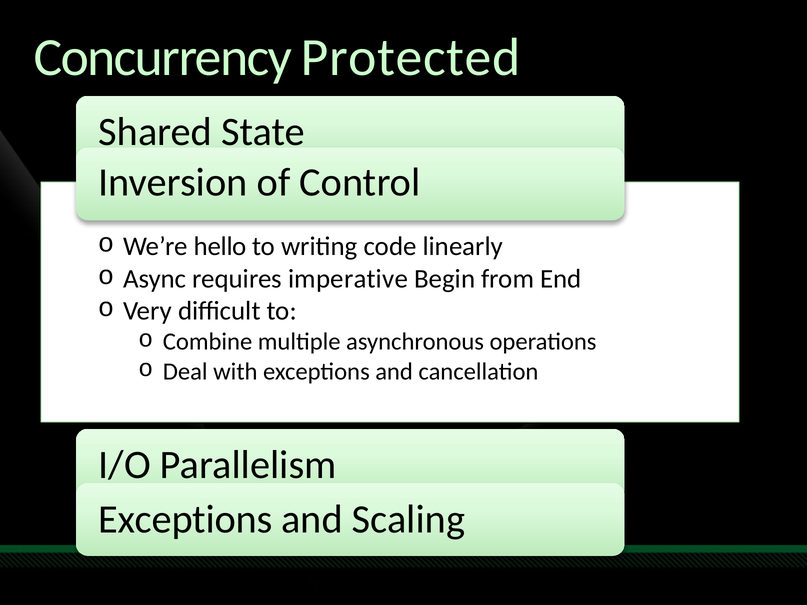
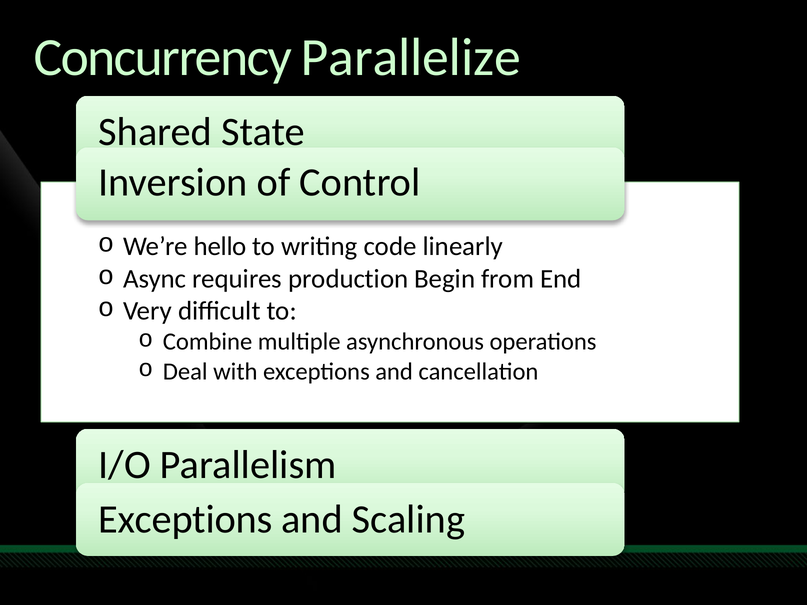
Protected: Protected -> Parallelize (411, 57)
imperative: imperative -> production (348, 279)
